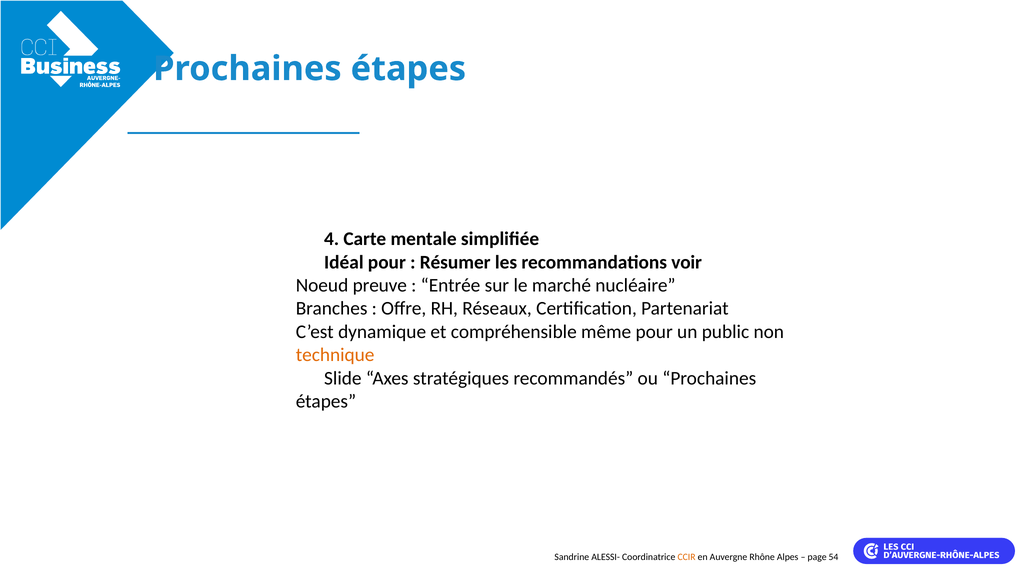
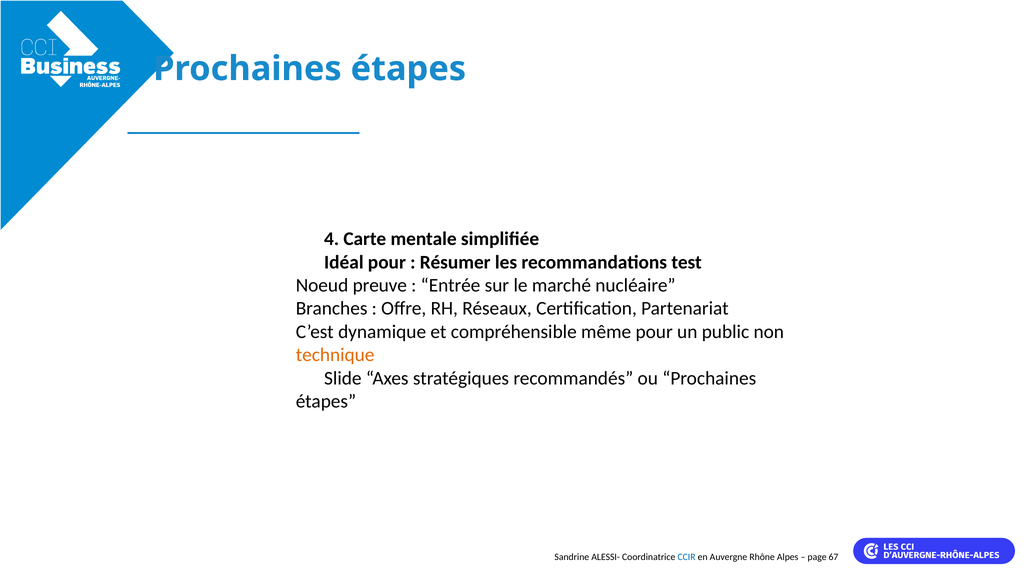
voir: voir -> test (687, 262)
CCIR colour: orange -> blue (687, 557)
54: 54 -> 67 (833, 557)
